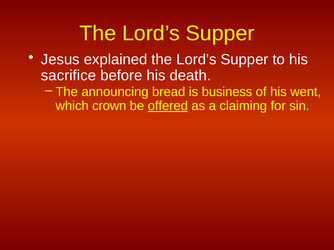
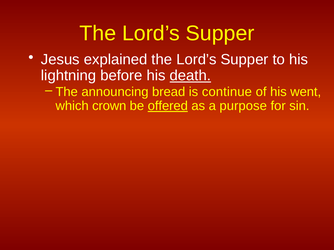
sacrifice: sacrifice -> lightning (69, 76)
death underline: none -> present (190, 76)
business: business -> continue (227, 92)
claiming: claiming -> purpose (243, 106)
